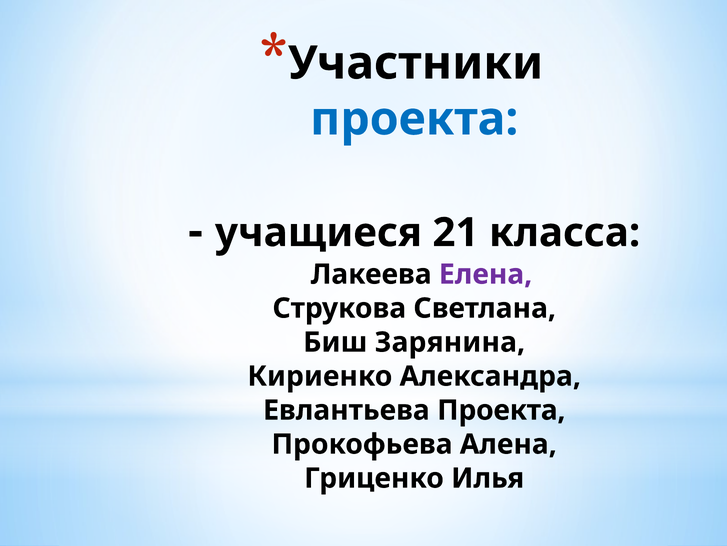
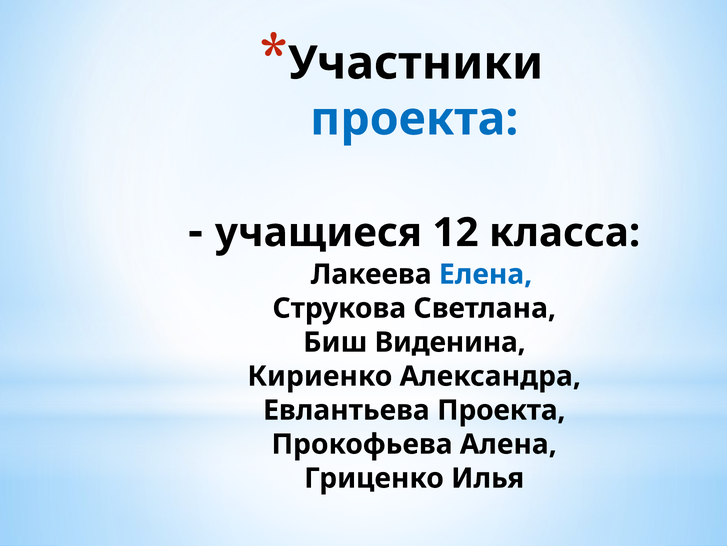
21: 21 -> 12 (456, 232)
Елена colour: purple -> blue (486, 274)
Зарянина: Зарянина -> Виденина (450, 342)
